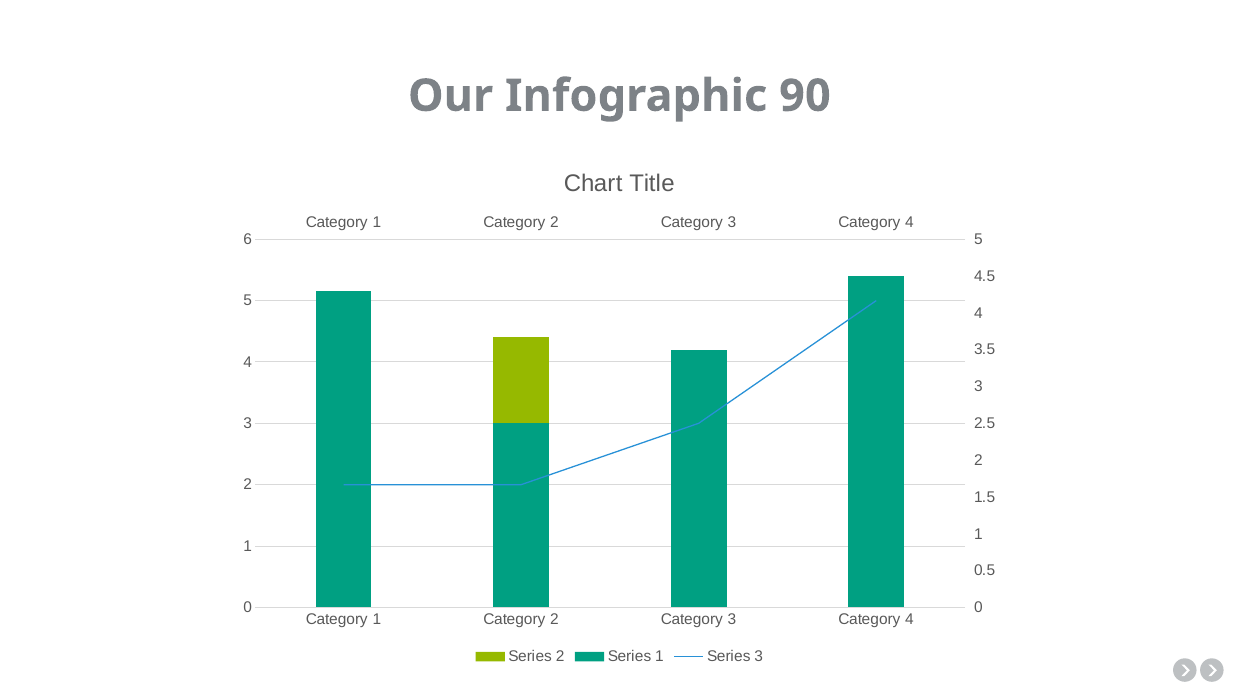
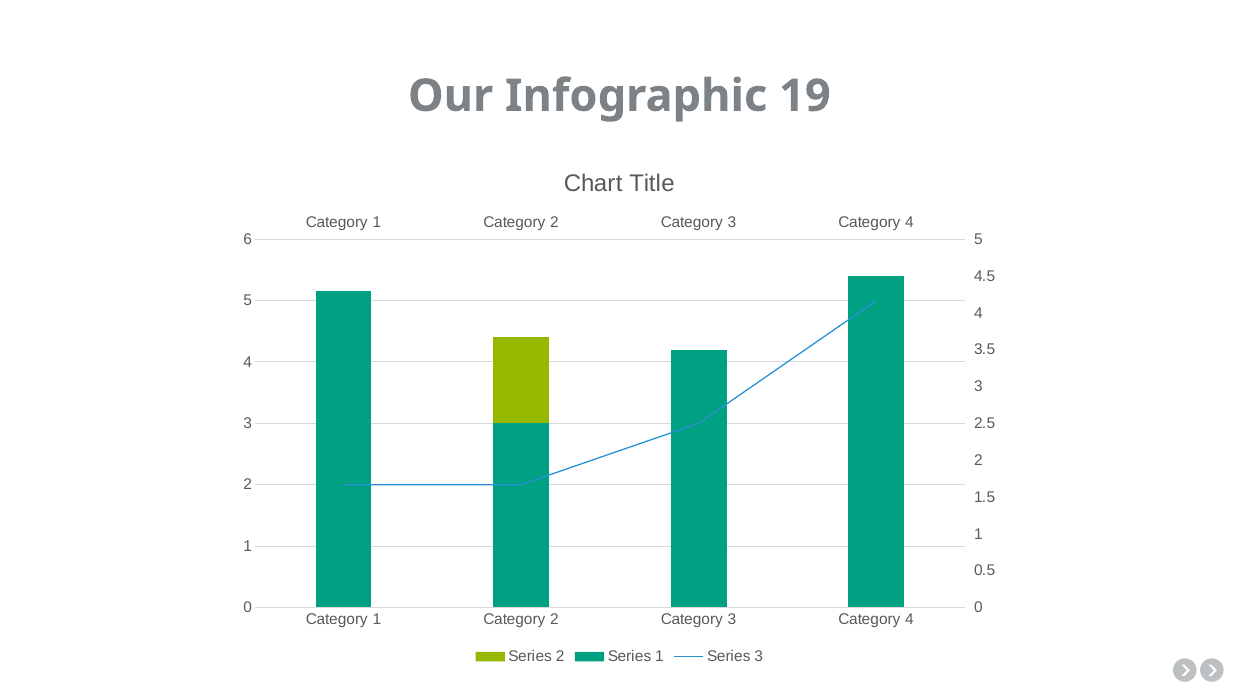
90: 90 -> 19 (805, 96)
